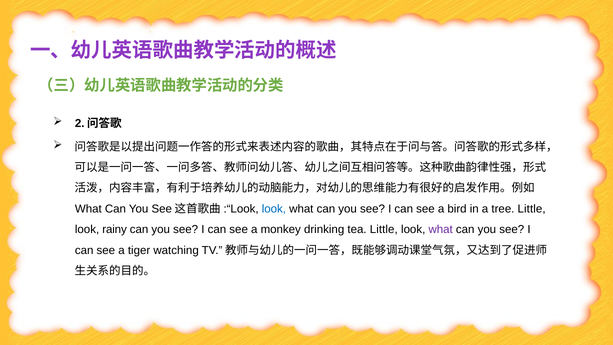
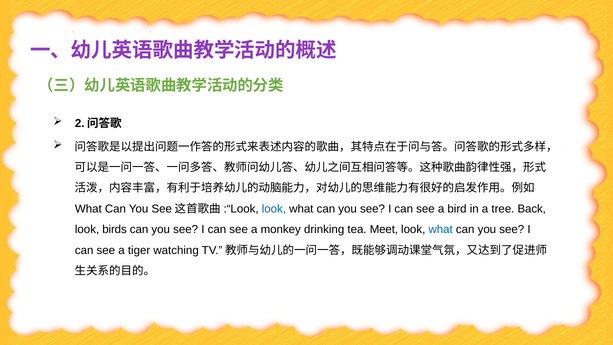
tree Little: Little -> Back (532, 209)
rainy: rainy -> birds (115, 229)
tea Little: Little -> Meet (384, 229)
what colour: purple -> blue (441, 229)
